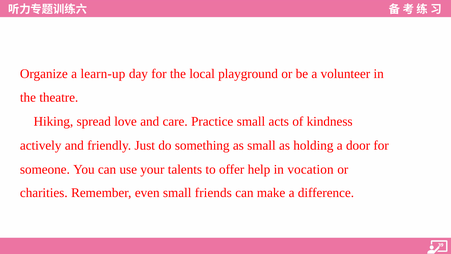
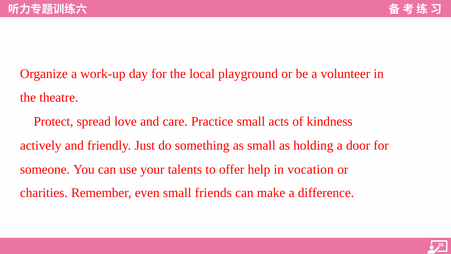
learn-up: learn-up -> work-up (103, 74)
Hiking: Hiking -> Protect (53, 121)
